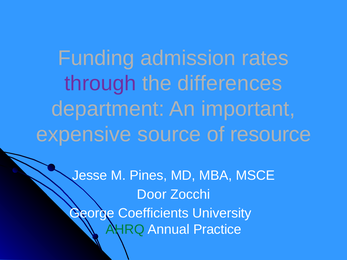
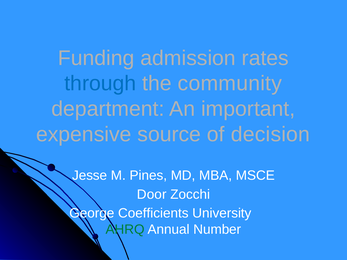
through colour: purple -> blue (100, 84)
differences: differences -> community (230, 84)
resource: resource -> decision (270, 134)
Practice: Practice -> Number (217, 230)
